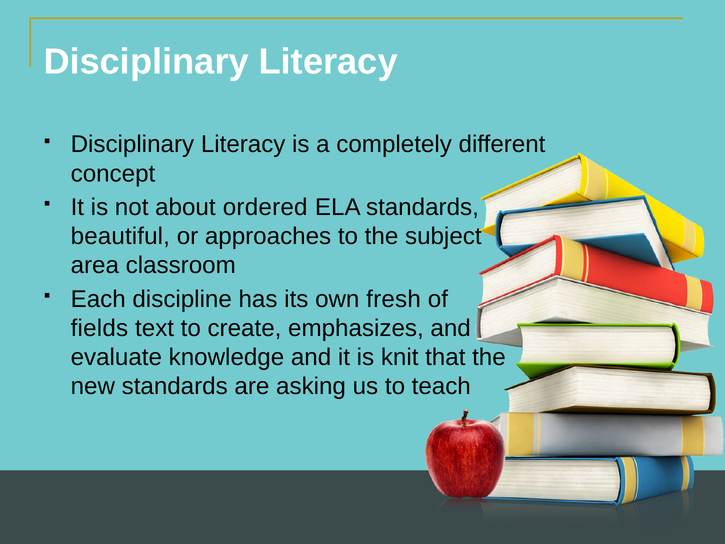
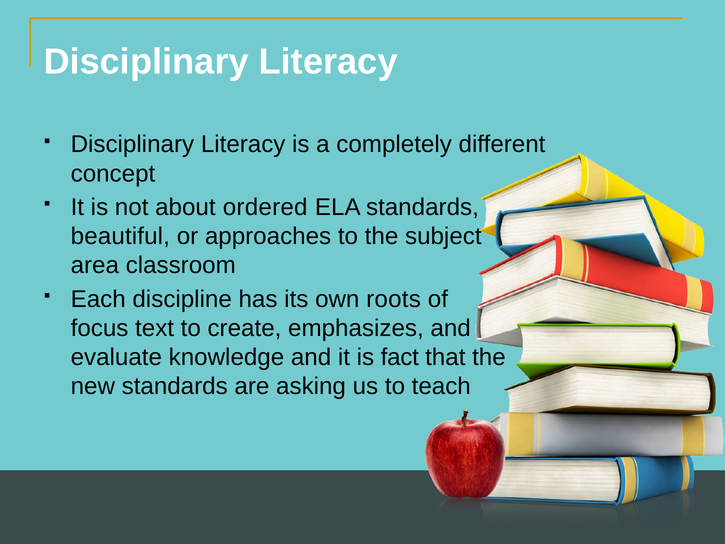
fresh: fresh -> roots (394, 299)
fields: fields -> focus (100, 328)
knit: knit -> fact (400, 357)
